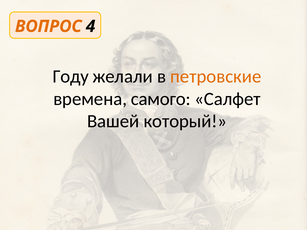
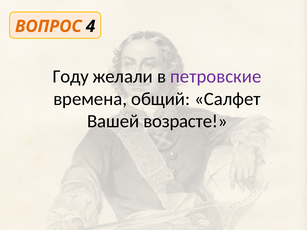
петровские colour: orange -> purple (216, 76)
самого: самого -> общий (161, 99)
который: который -> возрасте (185, 121)
